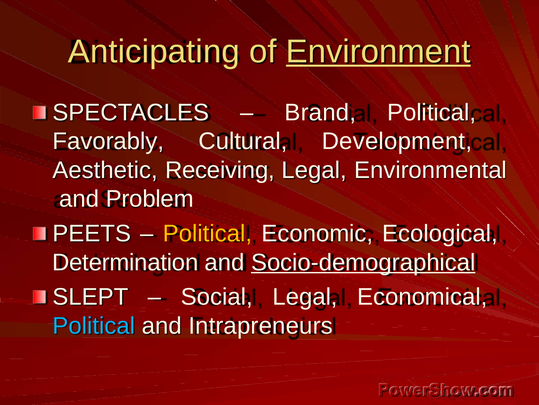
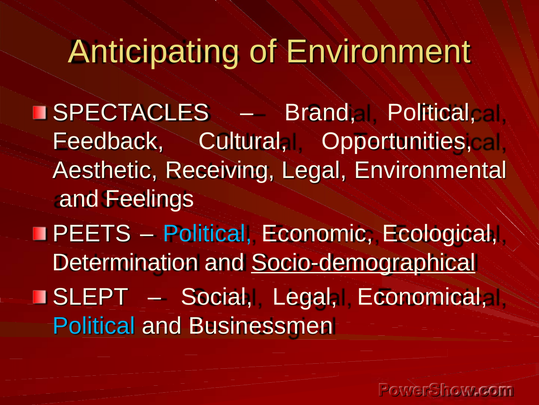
Environment underline: present -> none (378, 51)
Favorably: Favorably -> Feedback (108, 141)
Development: Development -> Opportunities (397, 141)
Problem: Problem -> Feelings (150, 199)
Political colour: yellow -> light blue (207, 233)
Intrapreneurs: Intrapreneurs -> Businessmen (261, 325)
